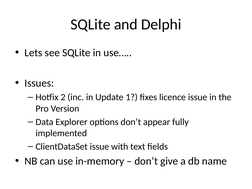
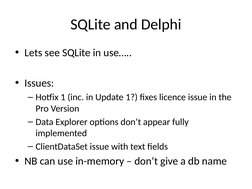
Hotfix 2: 2 -> 1 (63, 97)
